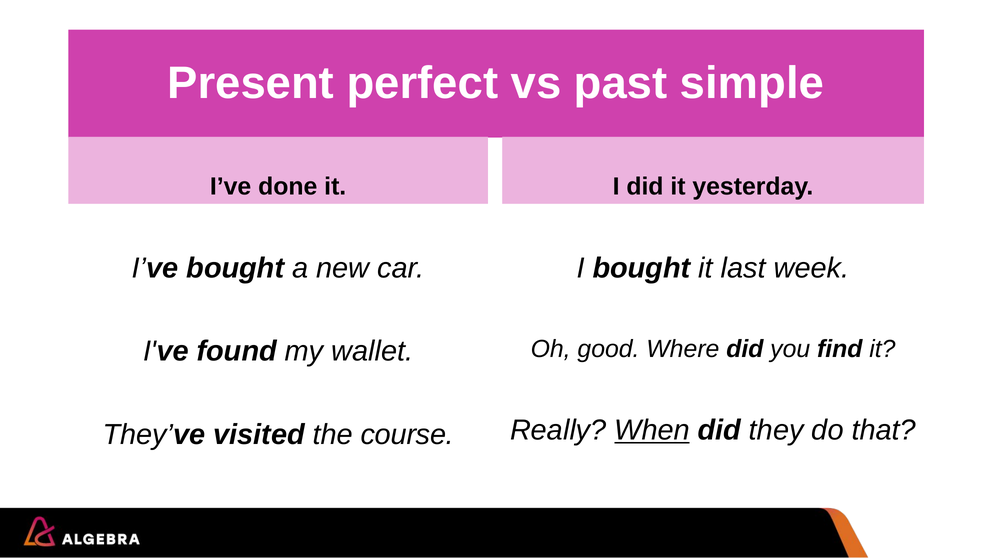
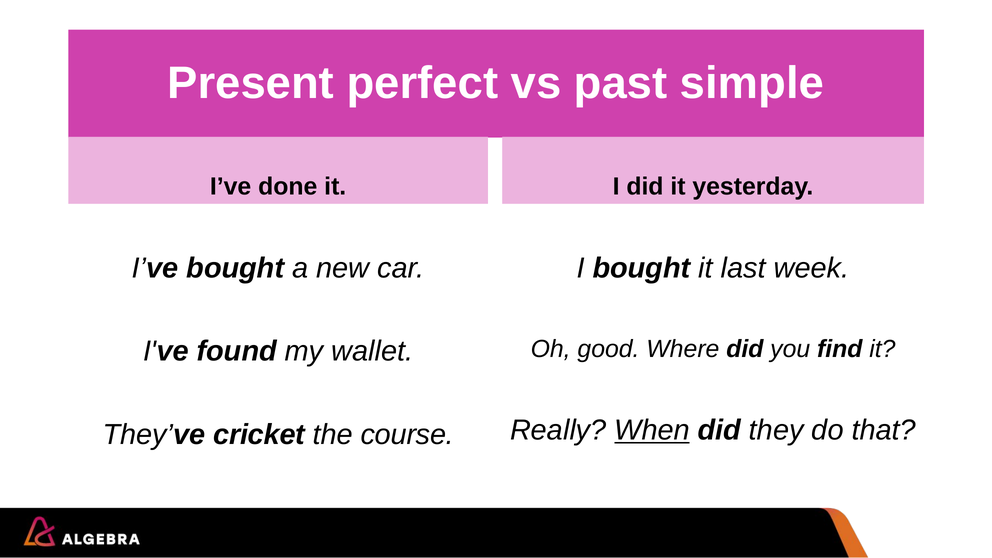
visited: visited -> cricket (259, 434)
